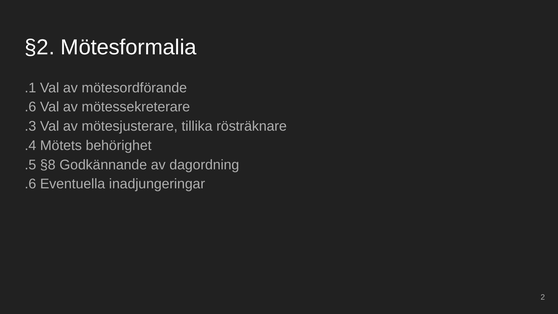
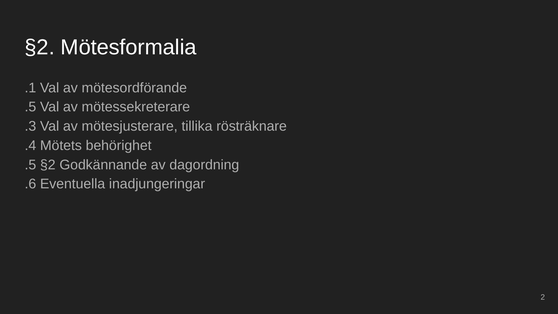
.6: .6 -> .5 (30, 107)
.5 §8: §8 -> §2 (48, 165)
